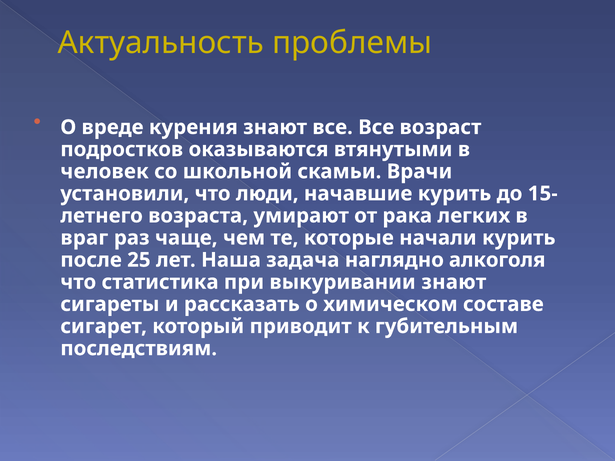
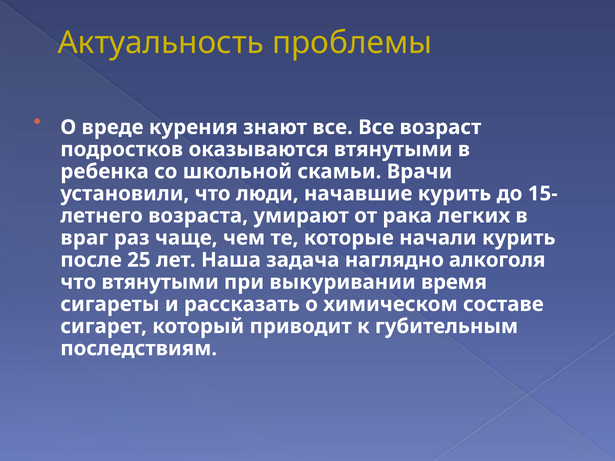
человек: человек -> ребенка (105, 172)
что статистика: статистика -> втянутыми (160, 282)
выкуривании знают: знают -> время (454, 282)
